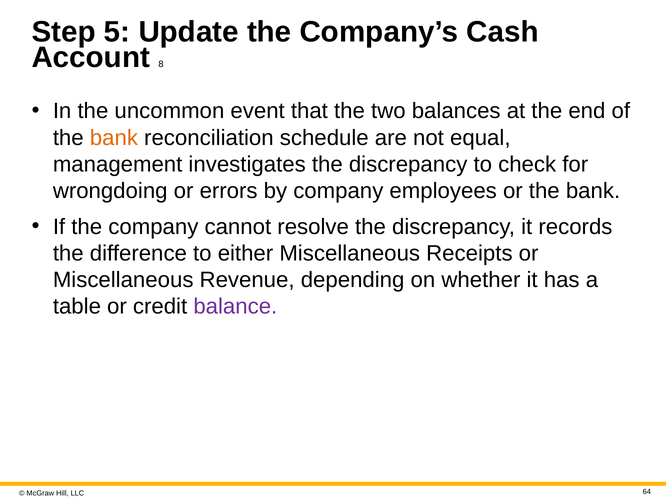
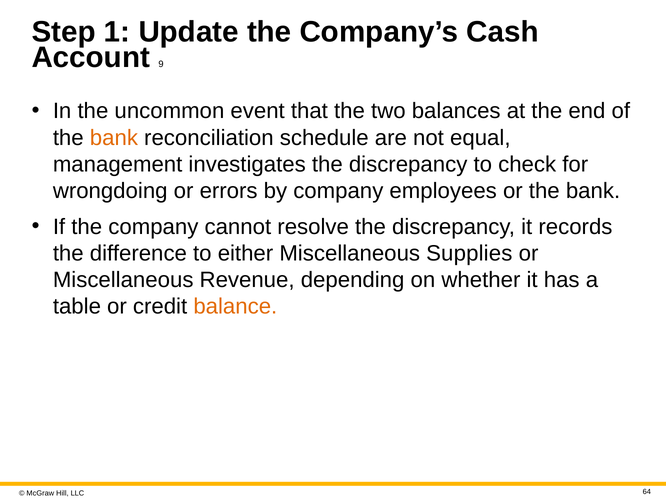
5: 5 -> 1 (117, 32)
8: 8 -> 9 (161, 64)
Receipts: Receipts -> Supplies (469, 254)
balance colour: purple -> orange (235, 307)
